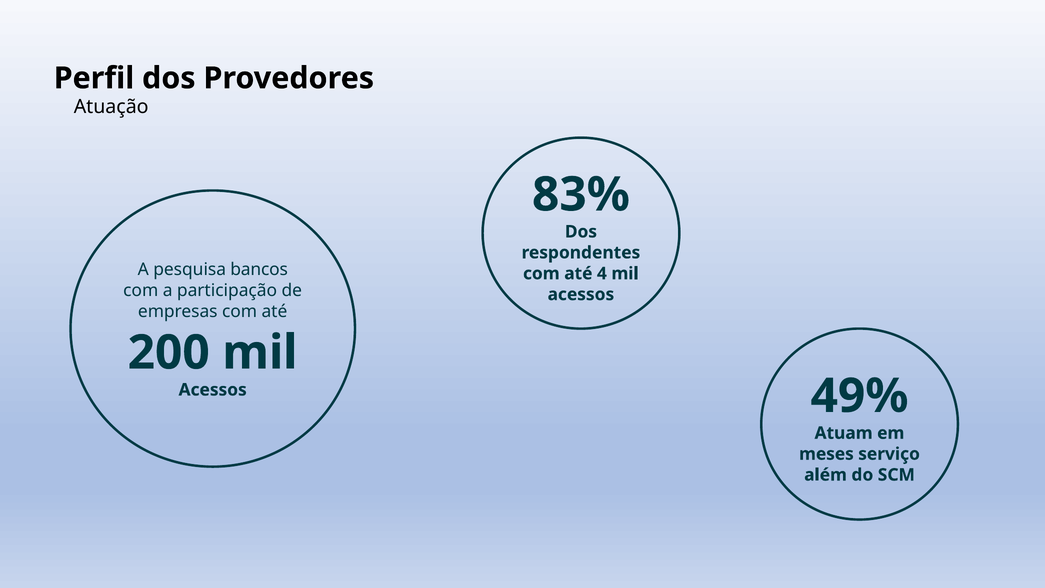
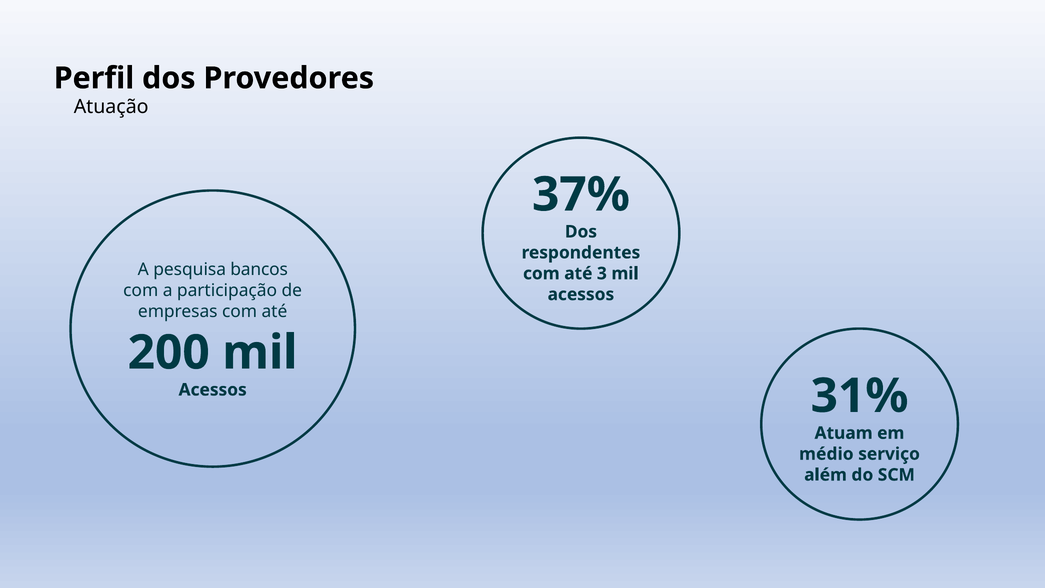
83%: 83% -> 37% (581, 195)
4: 4 -> 3 (602, 273)
49%: 49% -> 31% (860, 396)
meses: meses -> médio (826, 454)
